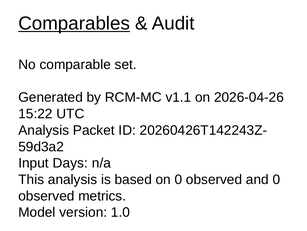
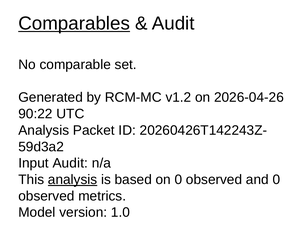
v1.1: v1.1 -> v1.2 (178, 97)
15:22: 15:22 -> 90:22 (35, 114)
Input Days: Days -> Audit (70, 163)
analysis underline: none -> present (73, 179)
